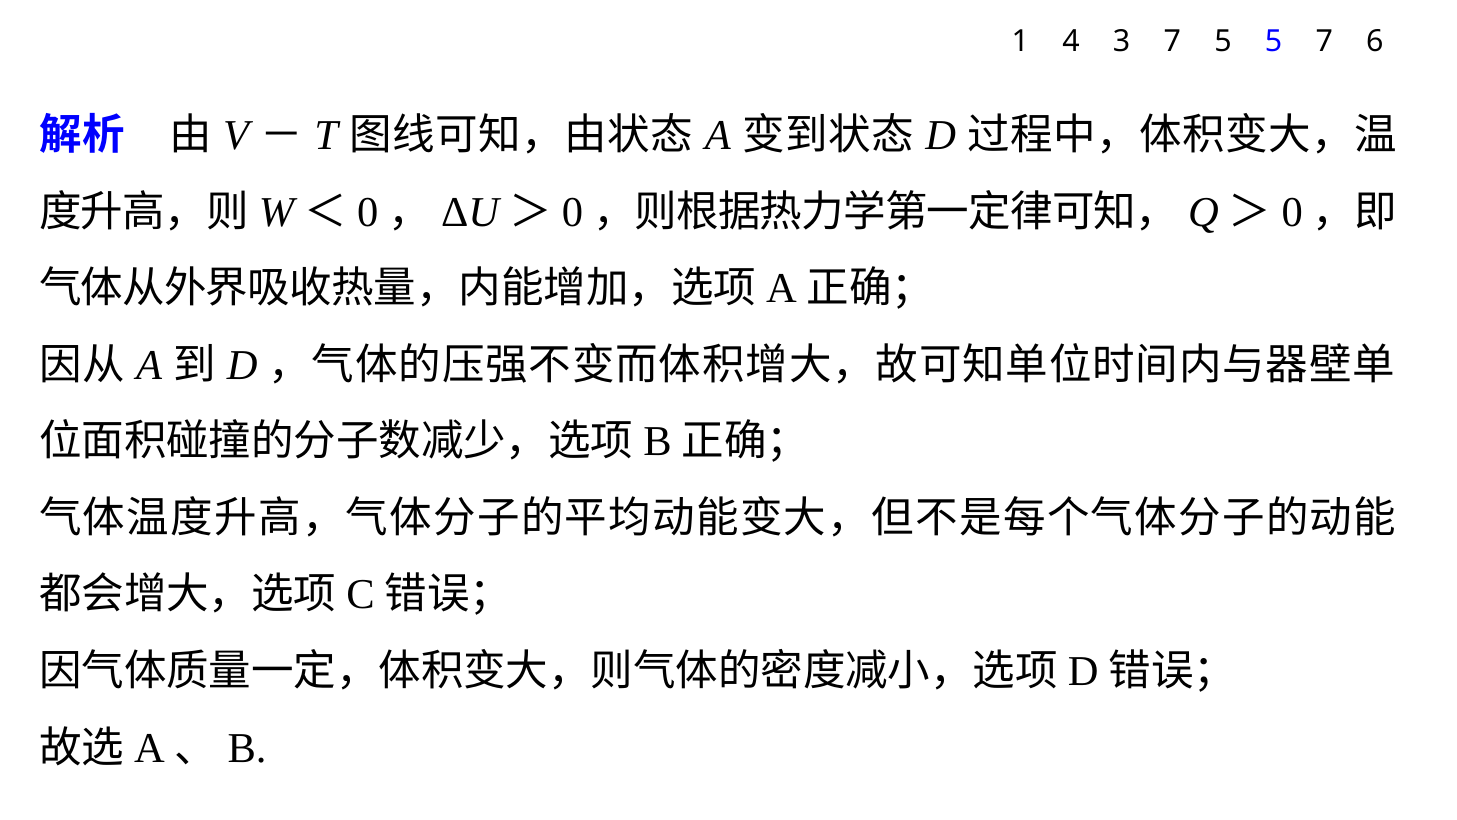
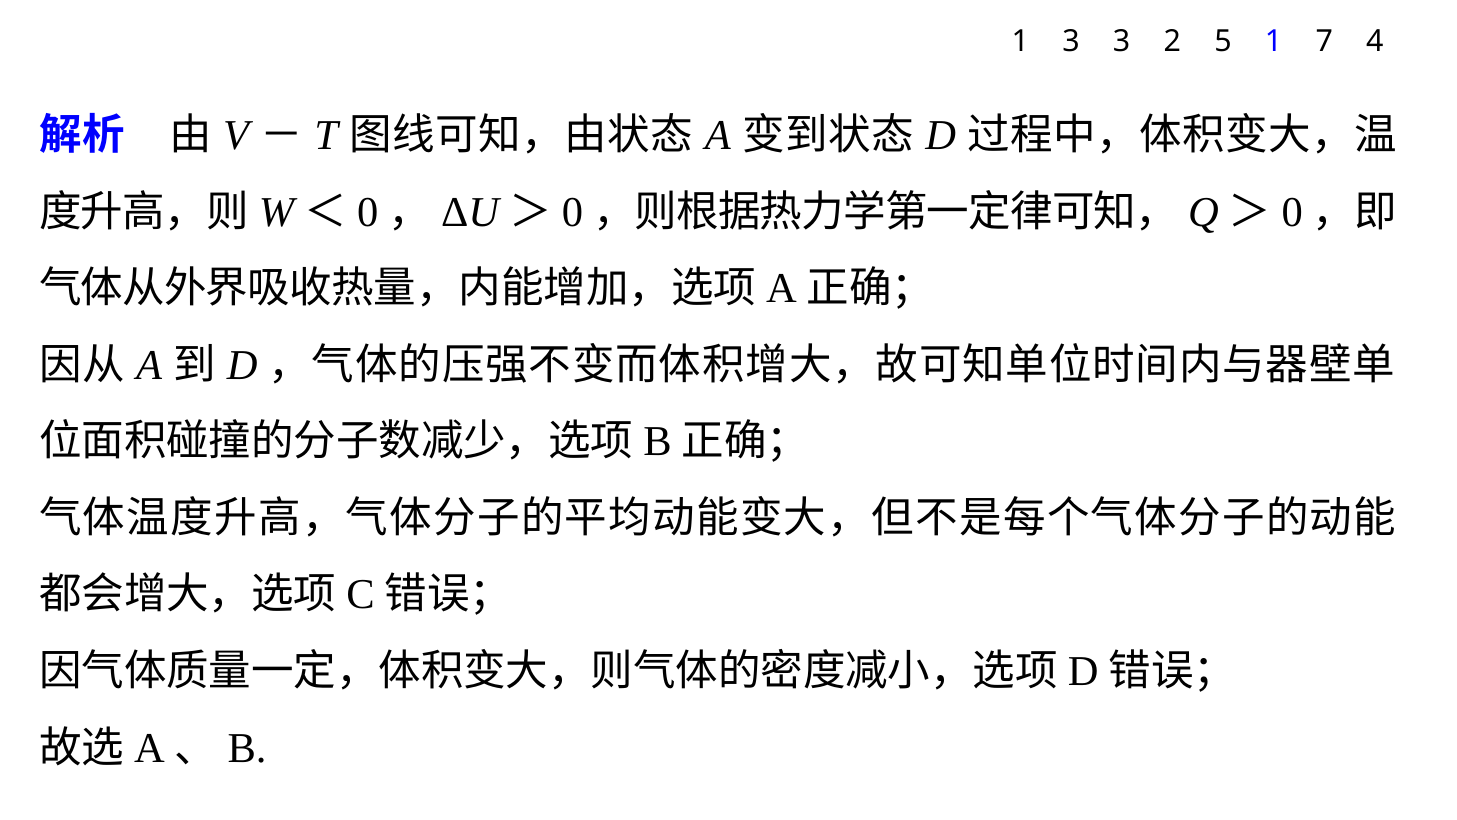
1 4: 4 -> 3 (1071, 42)
3 7: 7 -> 2 (1172, 42)
5 5: 5 -> 1 (1274, 42)
6: 6 -> 4 (1375, 42)
